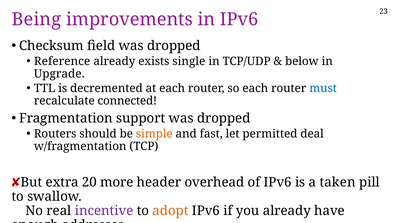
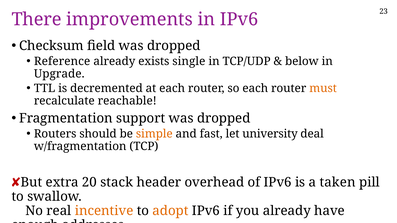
Being: Being -> There (37, 19)
must colour: blue -> orange (323, 88)
connected: connected -> reachable (127, 101)
permitted: permitted -> university (270, 134)
more: more -> stack (117, 182)
incentive colour: purple -> orange (104, 211)
